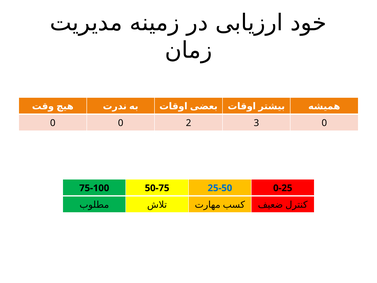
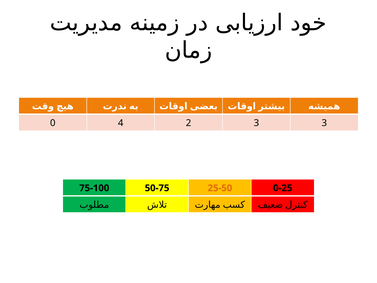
0 0: 0 -> 4 (121, 123)
3 0: 0 -> 3 (324, 123)
25-50 colour: blue -> orange (220, 188)
